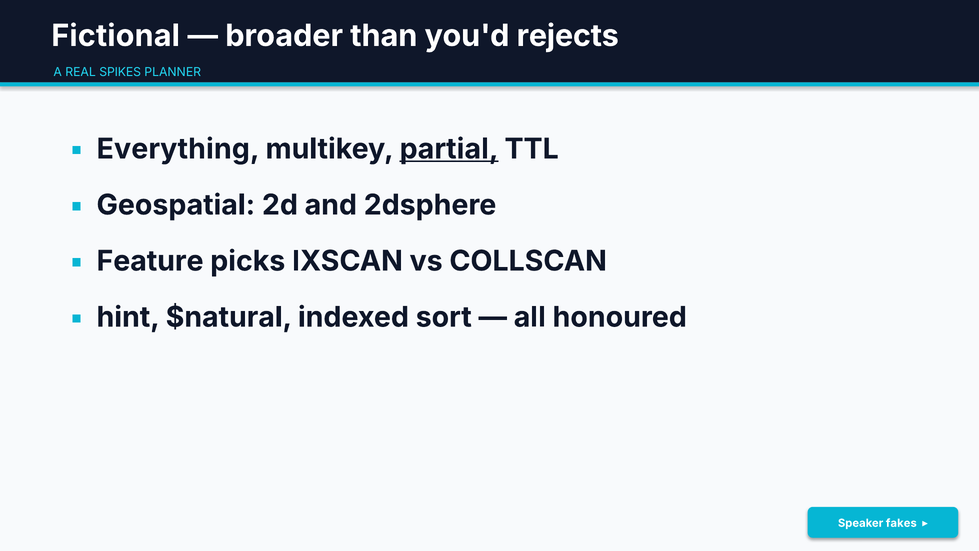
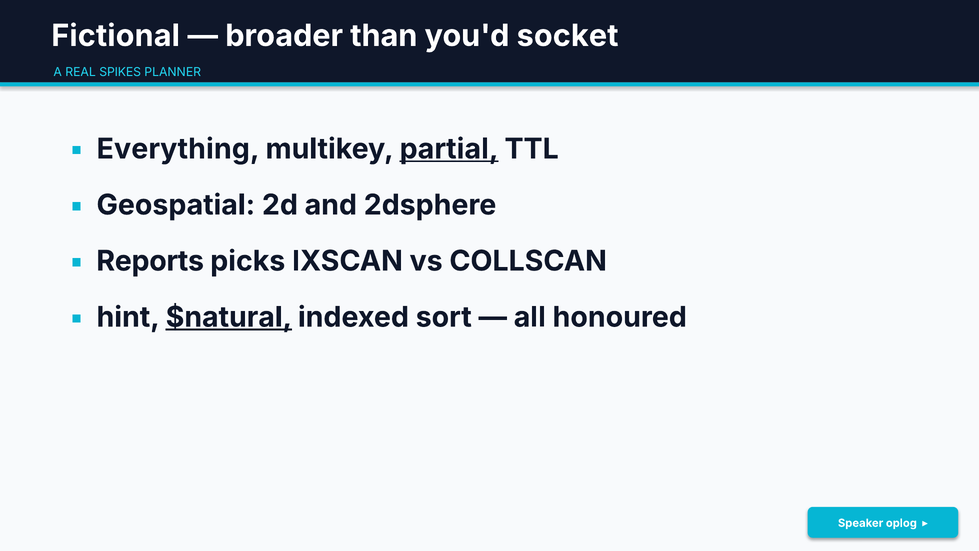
rejects: rejects -> socket (568, 36)
Feature: Feature -> Reports (150, 261)
$natural underline: none -> present (229, 317)
fakes: fakes -> oplog (901, 523)
